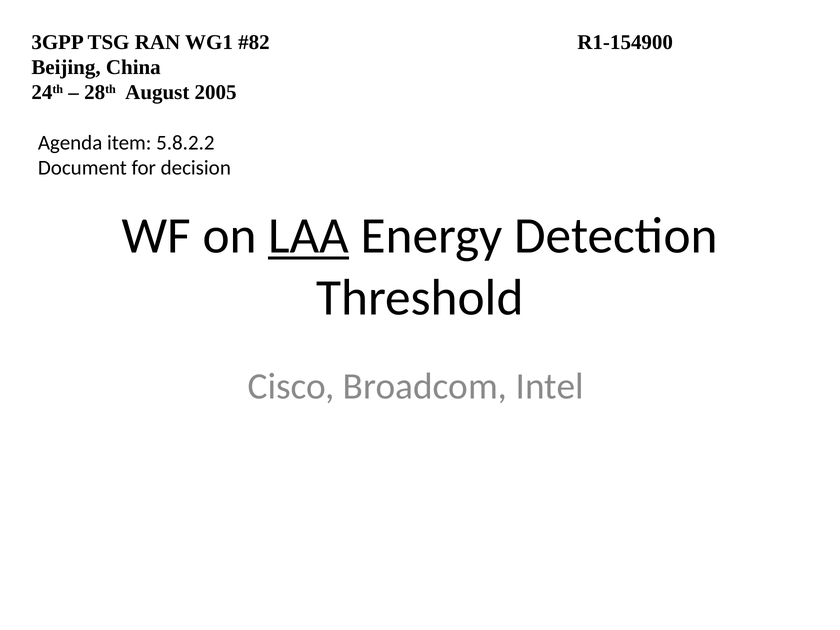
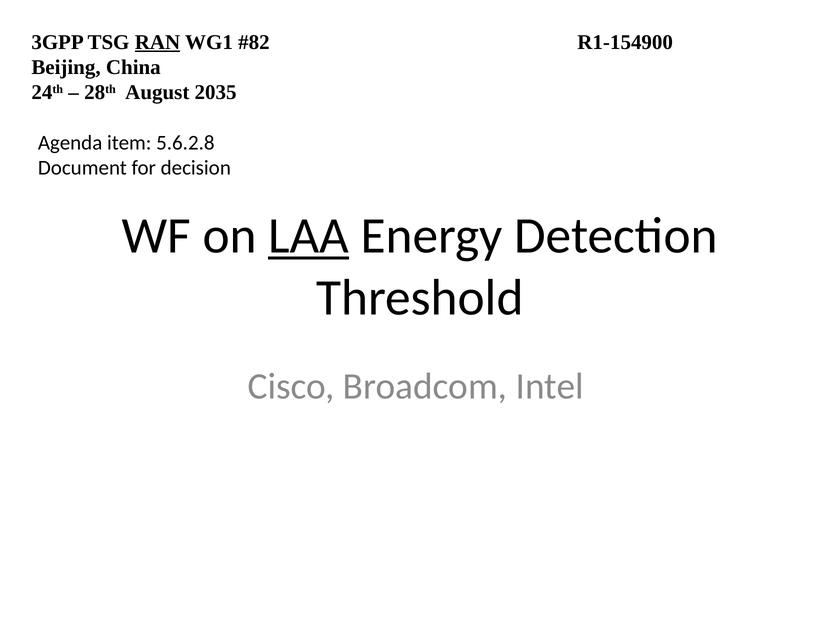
RAN underline: none -> present (157, 42)
2005: 2005 -> 2035 (216, 93)
5.8.2.2: 5.8.2.2 -> 5.6.2.8 (185, 143)
